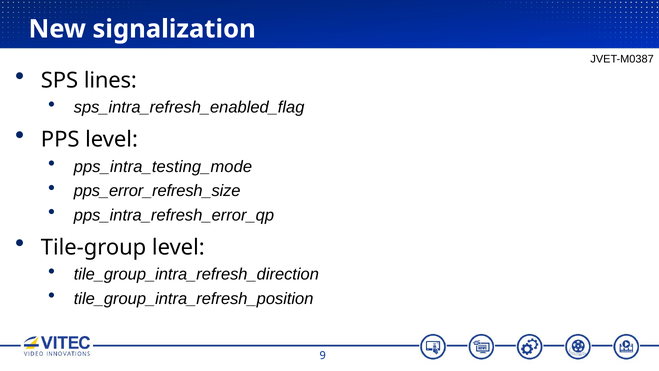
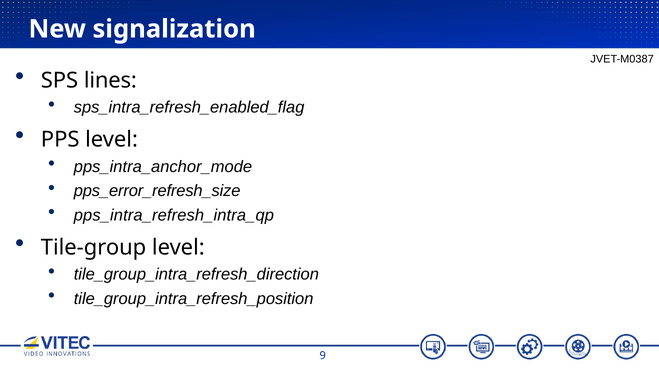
pps_intra_testing_mode: pps_intra_testing_mode -> pps_intra_anchor_mode (163, 167)
pps_intra_refresh_error_qp: pps_intra_refresh_error_qp -> pps_intra_refresh_intra_qp (174, 215)
